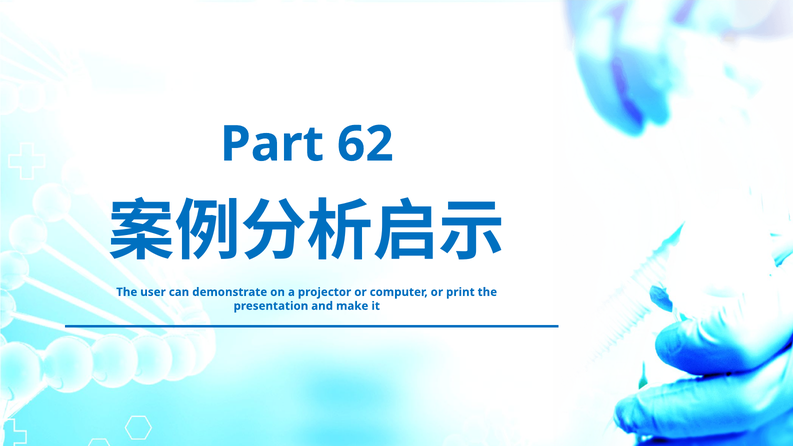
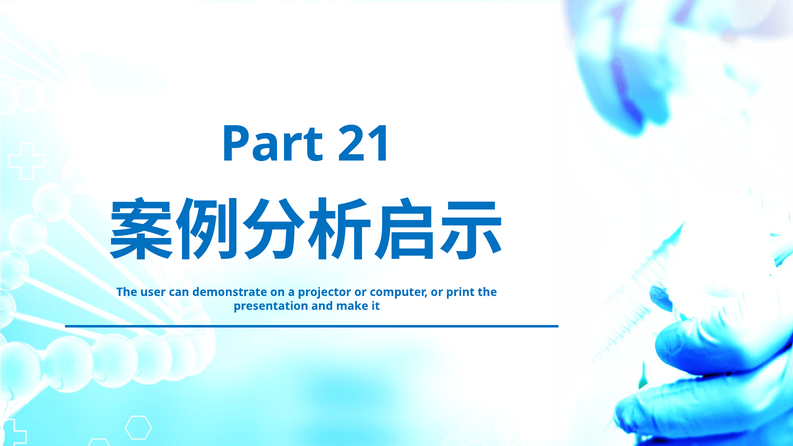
62: 62 -> 21 (365, 144)
